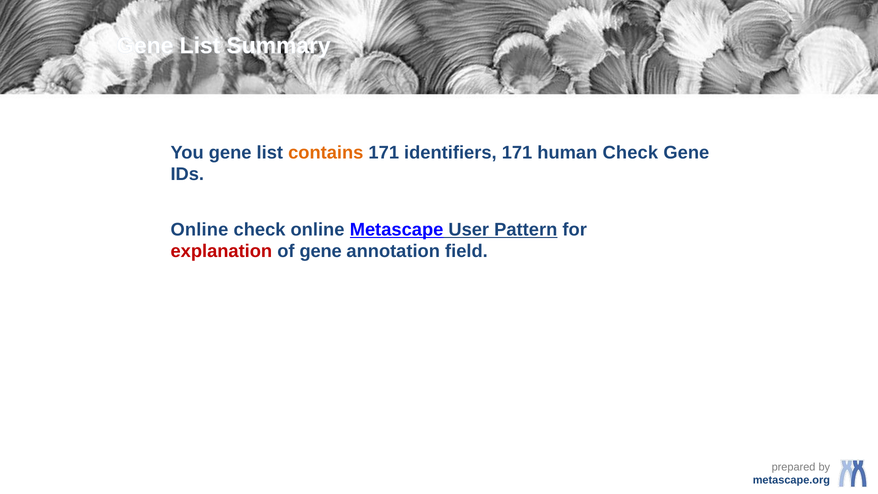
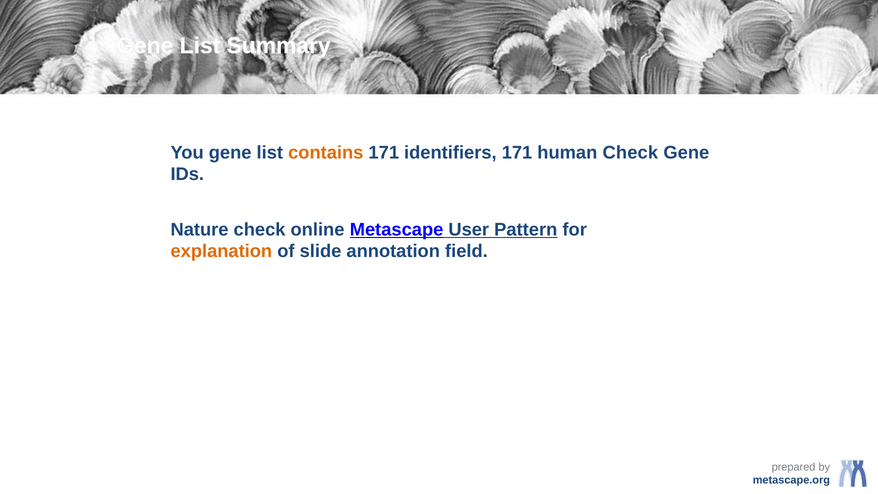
Online: Online -> Nature (200, 229)
explanation colour: red -> orange (221, 251)
of gene: gene -> slide (321, 251)
